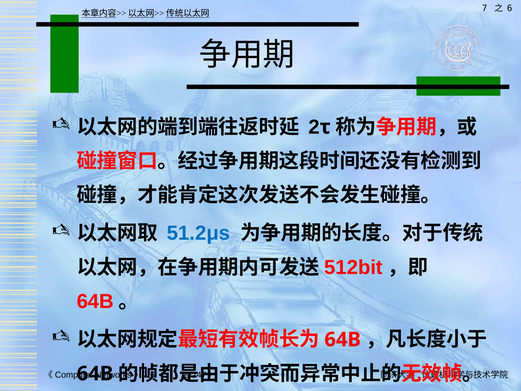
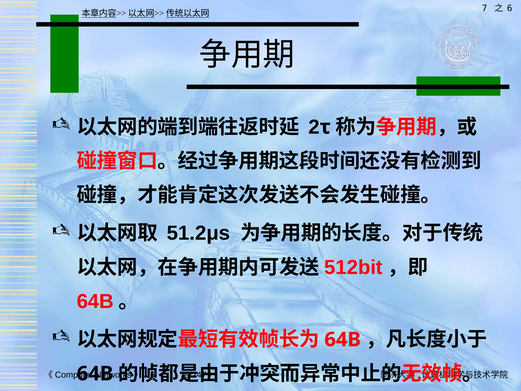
51.2μs colour: blue -> black (198, 233)
